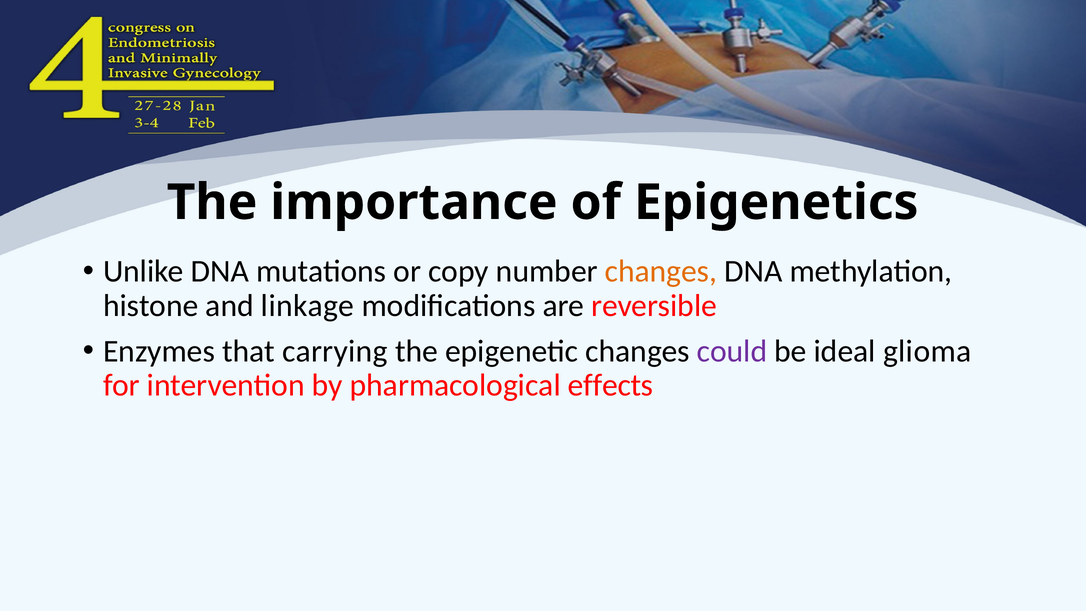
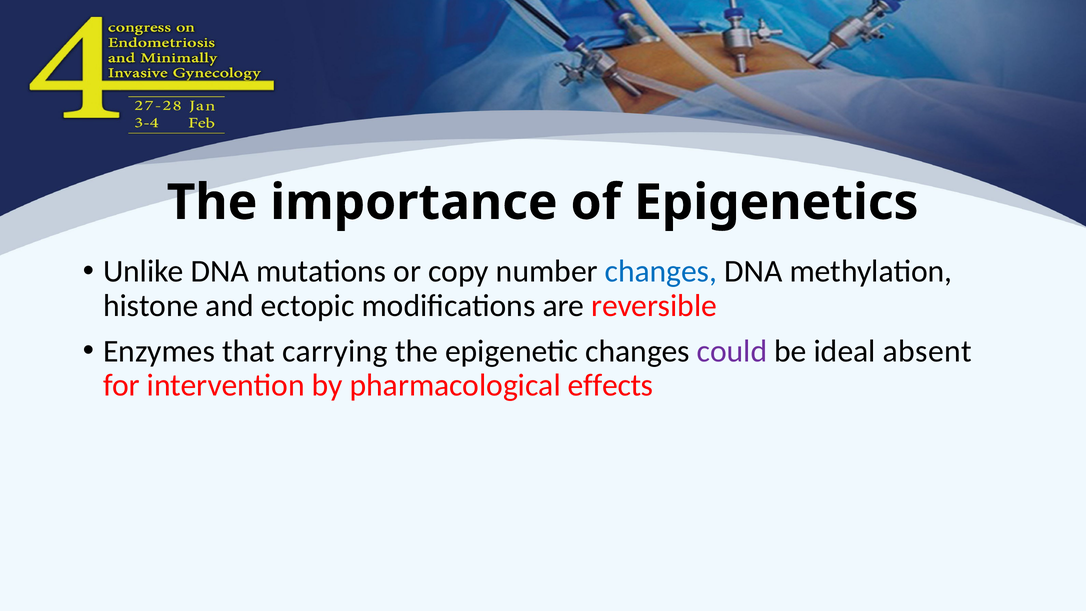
changes colour: orange -> blue (661, 271)
linkage: linkage -> ectopic (308, 305)
glioma: glioma -> absent (927, 351)
